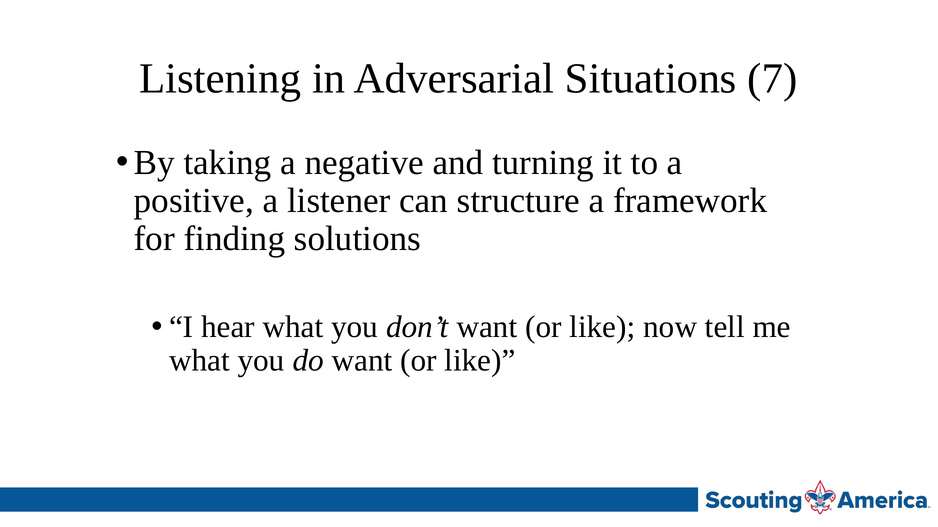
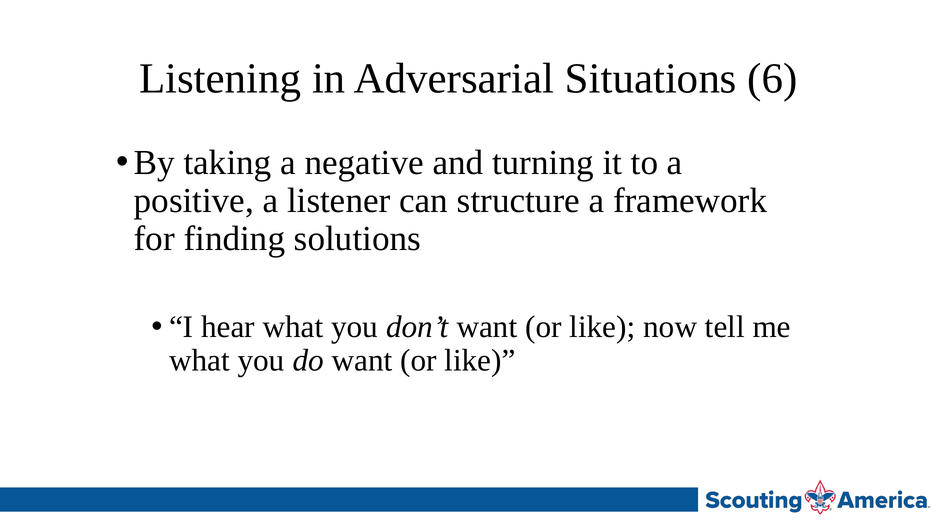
7: 7 -> 6 (772, 79)
